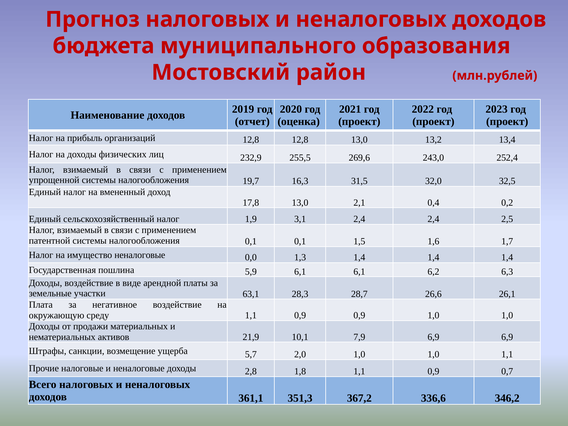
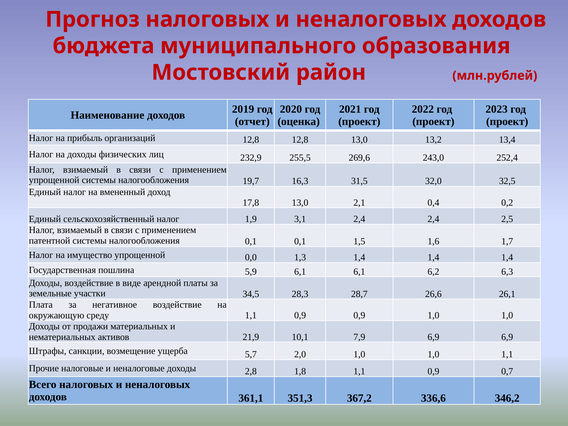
имущество неналоговые: неналоговые -> упрощенной (140, 255)
63,1: 63,1 -> 34,5 (251, 294)
